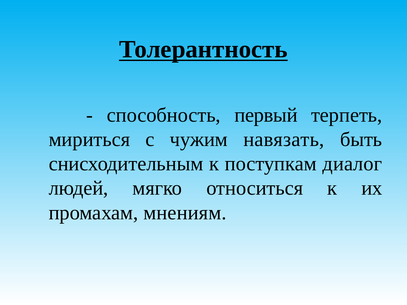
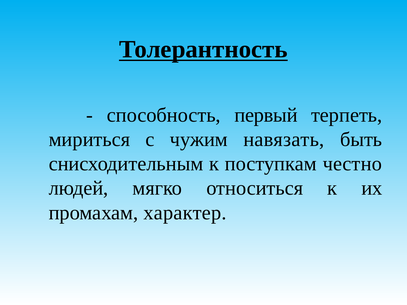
диалог: диалог -> честно (352, 164)
мнениям: мнениям -> характер (185, 213)
